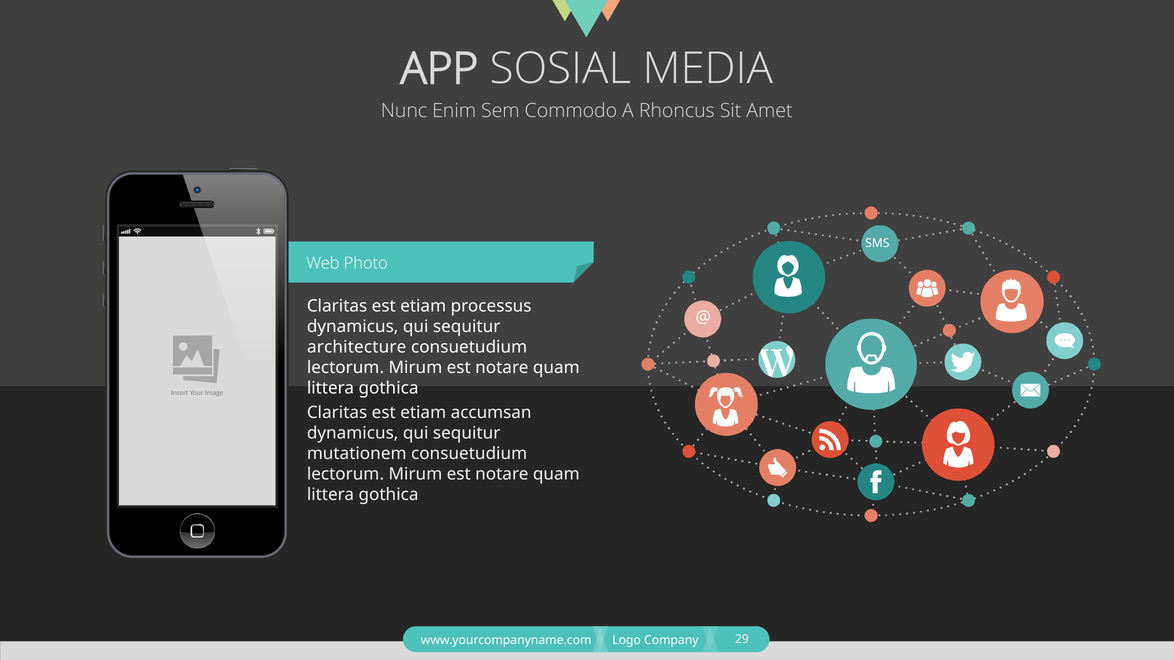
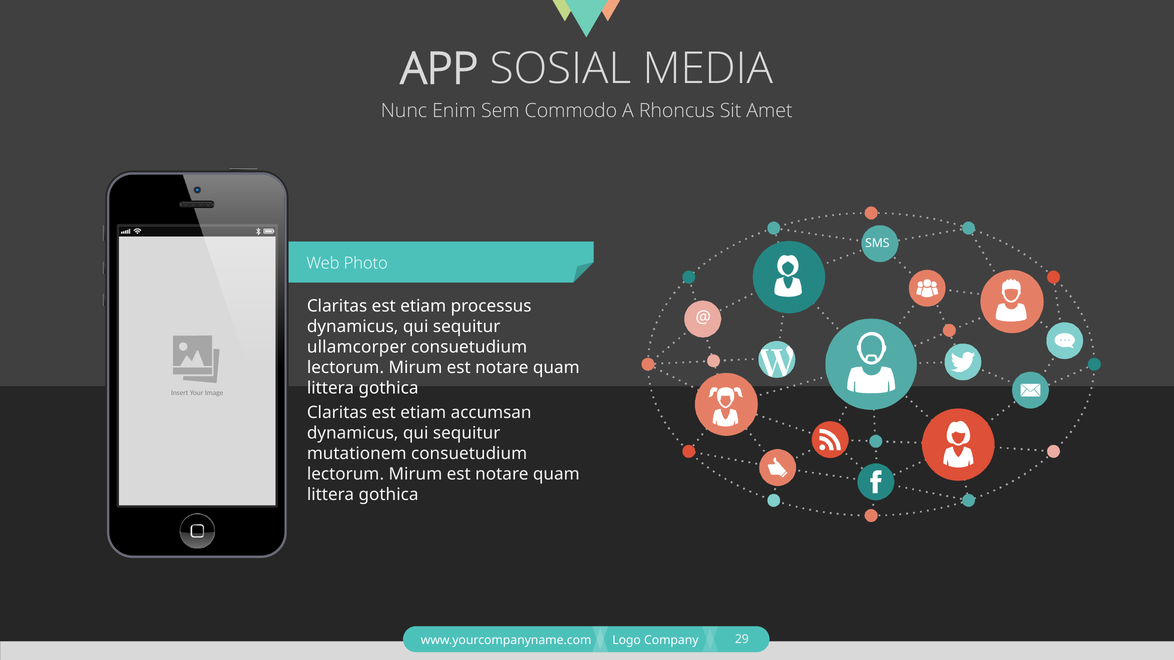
architecture: architecture -> ullamcorper (357, 347)
